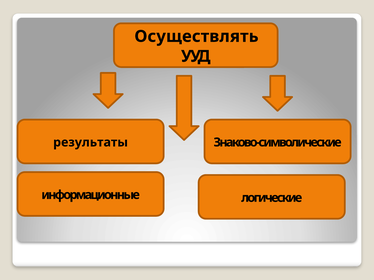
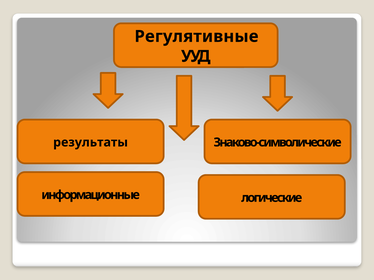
Осуществлять: Осуществлять -> Регулятивные (196, 36)
